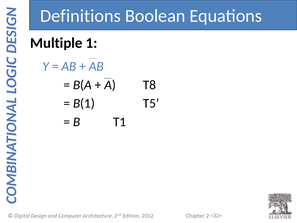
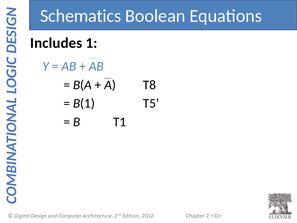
Definitions: Definitions -> Schematics (81, 16)
Multiple: Multiple -> Includes (56, 43)
